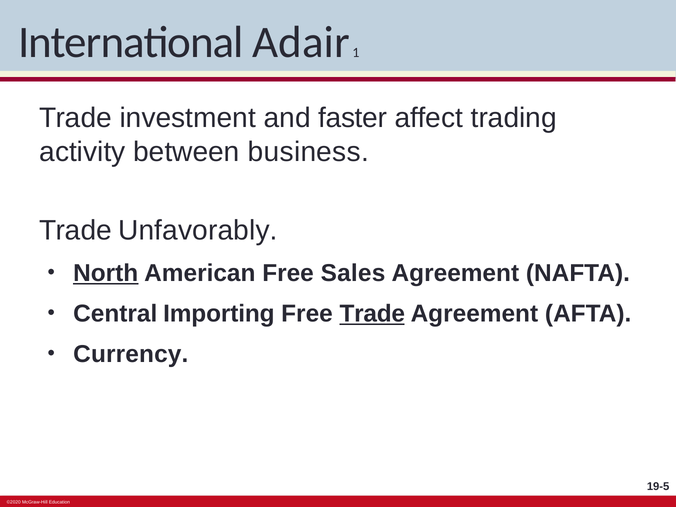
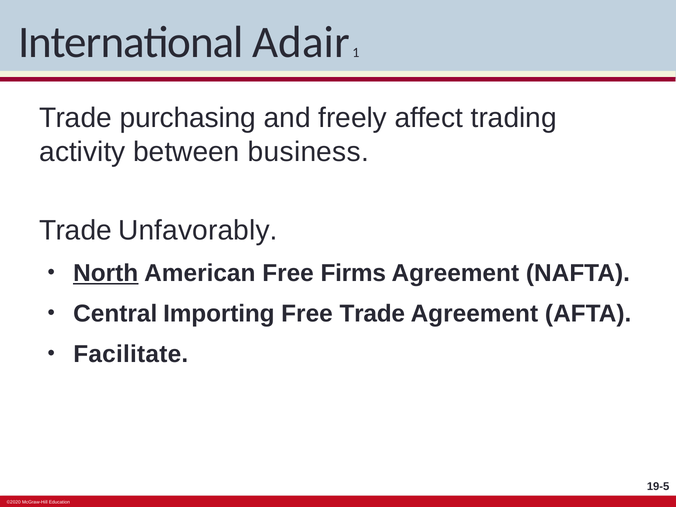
investment: investment -> purchasing (188, 118)
faster: faster -> freely (353, 118)
Sales: Sales -> Firms (353, 273)
Trade underline: present -> none (372, 314)
Currency: Currency -> Facilitate (131, 354)
